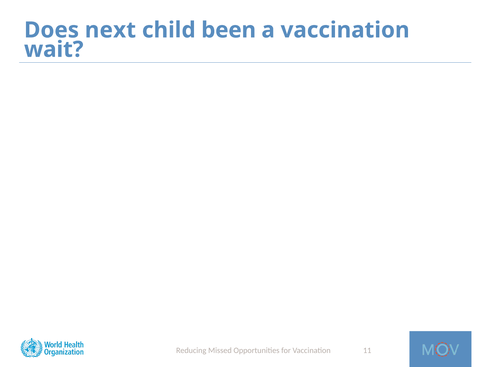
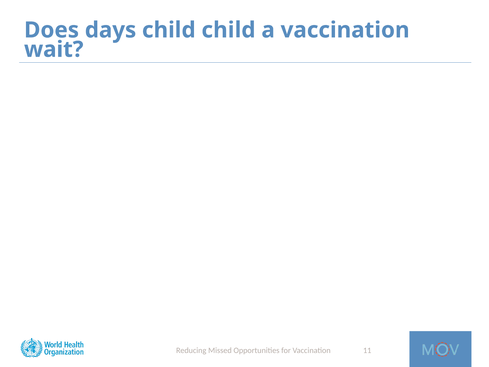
next: next -> days (111, 30)
child been: been -> child (228, 30)
